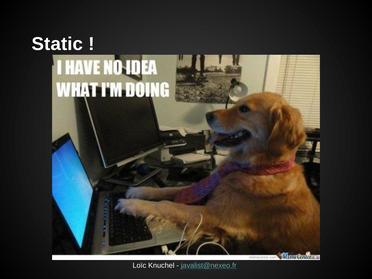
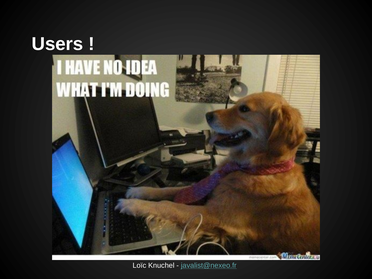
Static: Static -> Users (57, 44)
